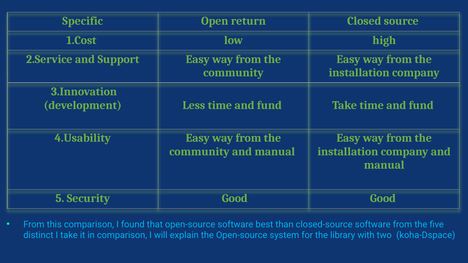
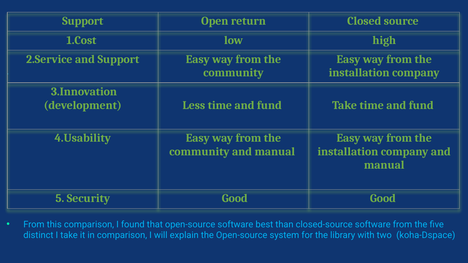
Specific: Specific -> Support (83, 21)
